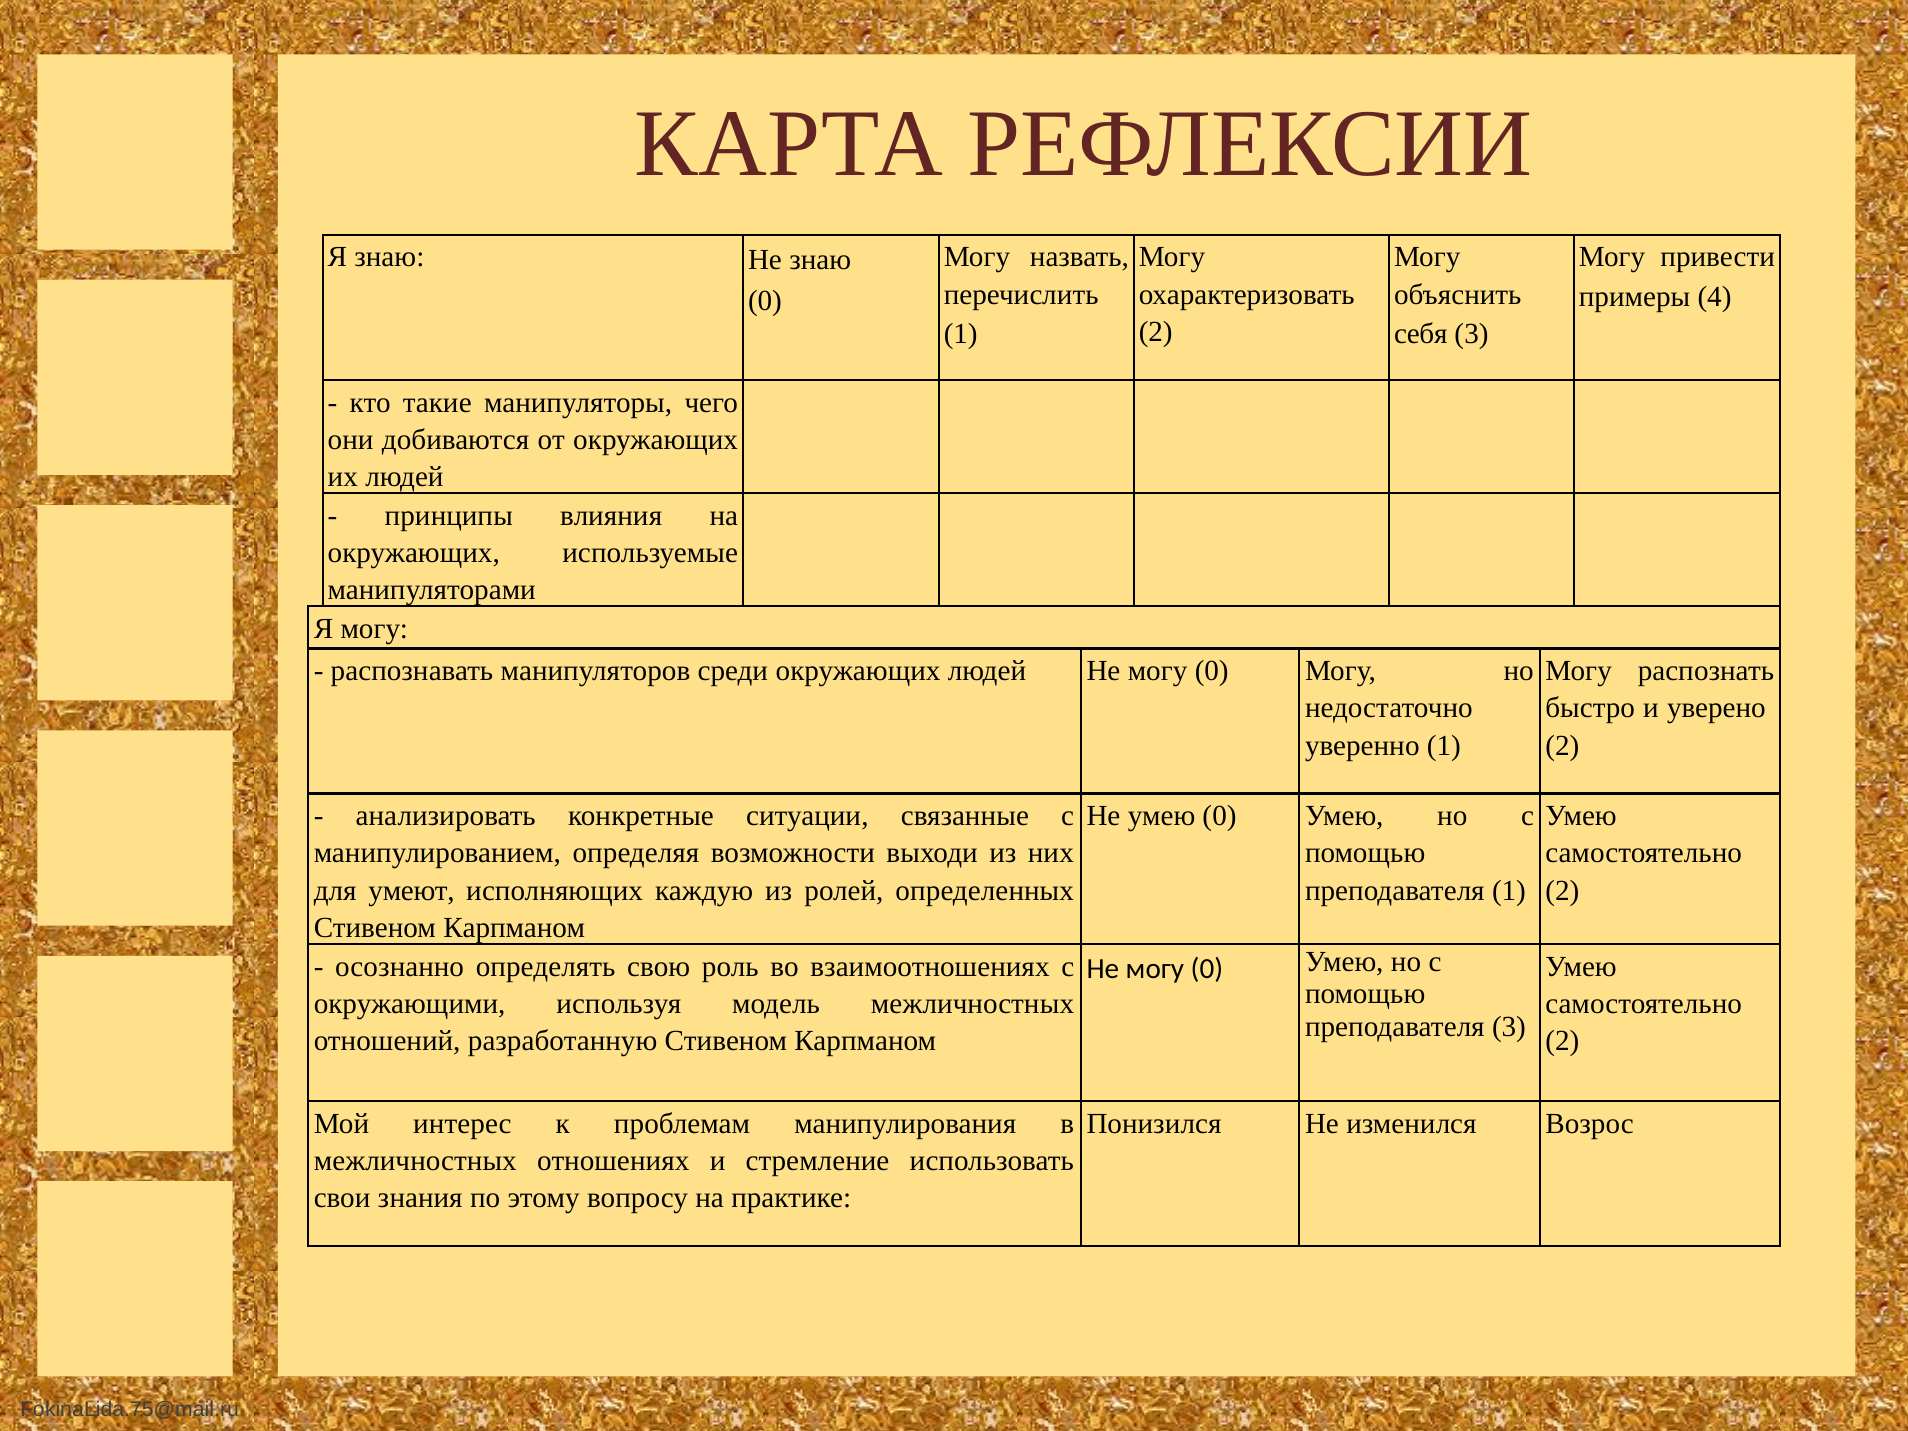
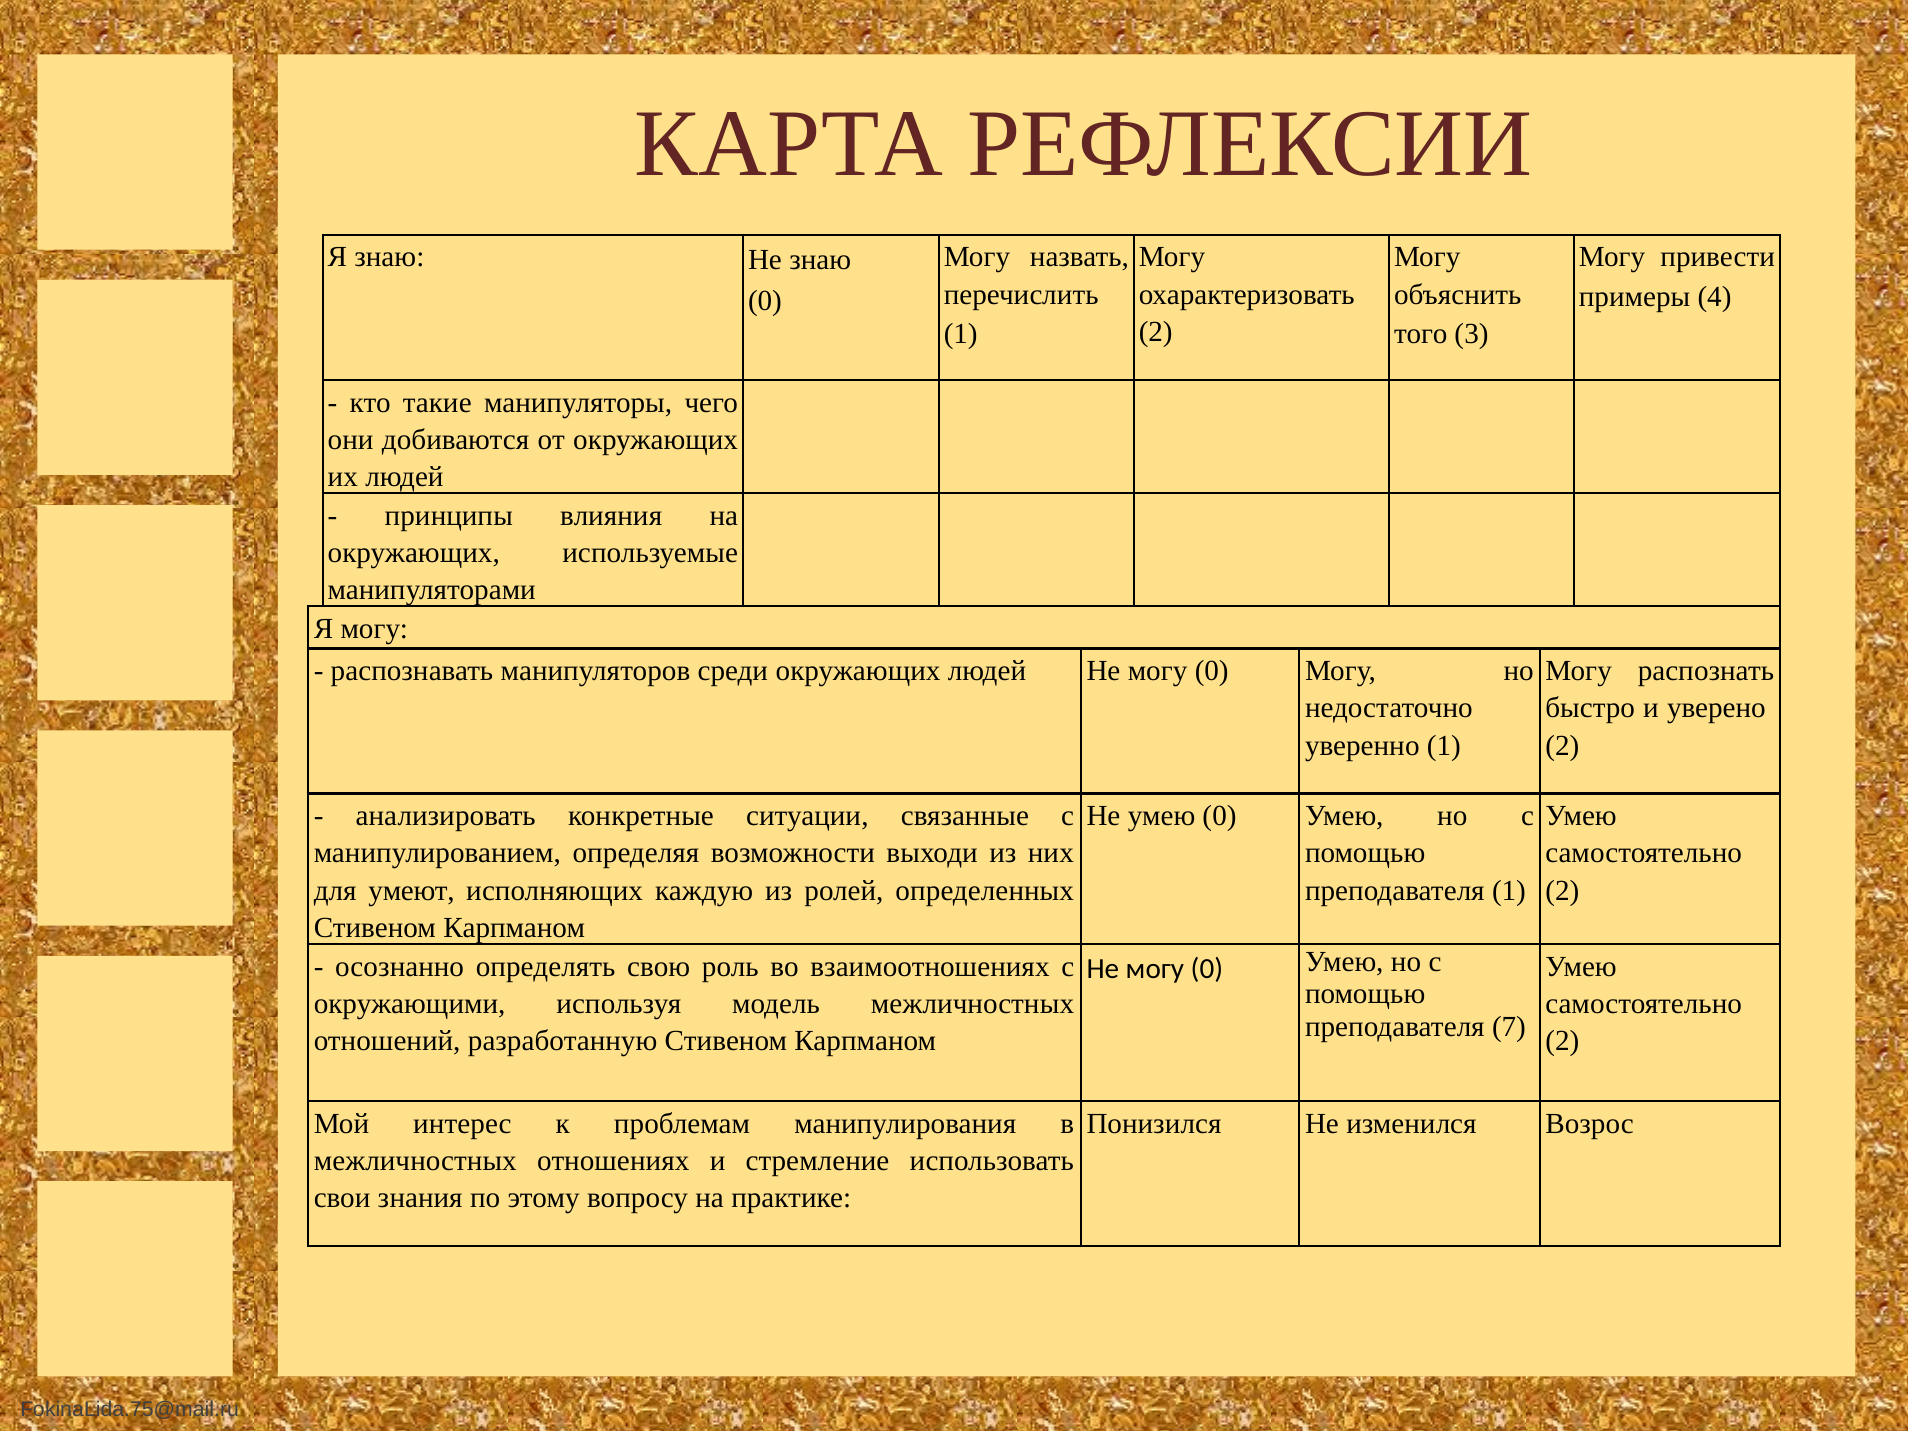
себя: себя -> того (1421, 334)
преподавателя 3: 3 -> 7 (1509, 1027)
